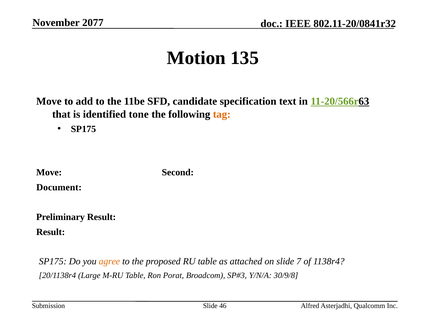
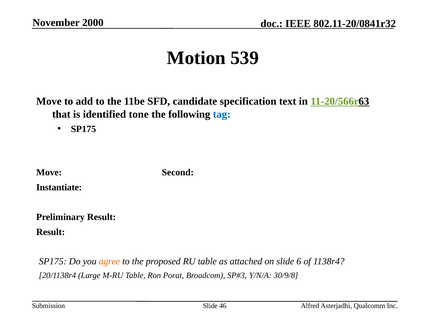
2077: 2077 -> 2000 (93, 23)
135: 135 -> 539 (245, 58)
tag colour: orange -> blue (222, 114)
Document: Document -> Instantiate (59, 188)
7: 7 -> 6 (299, 262)
